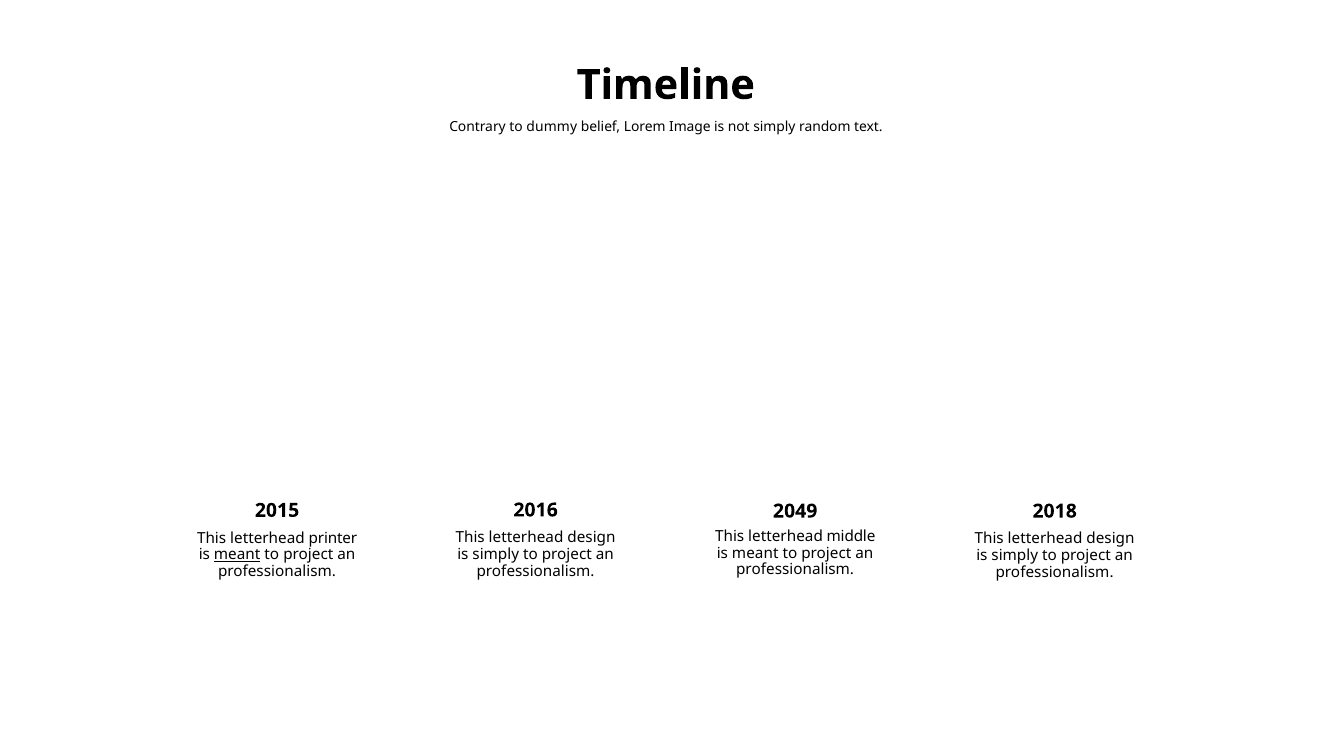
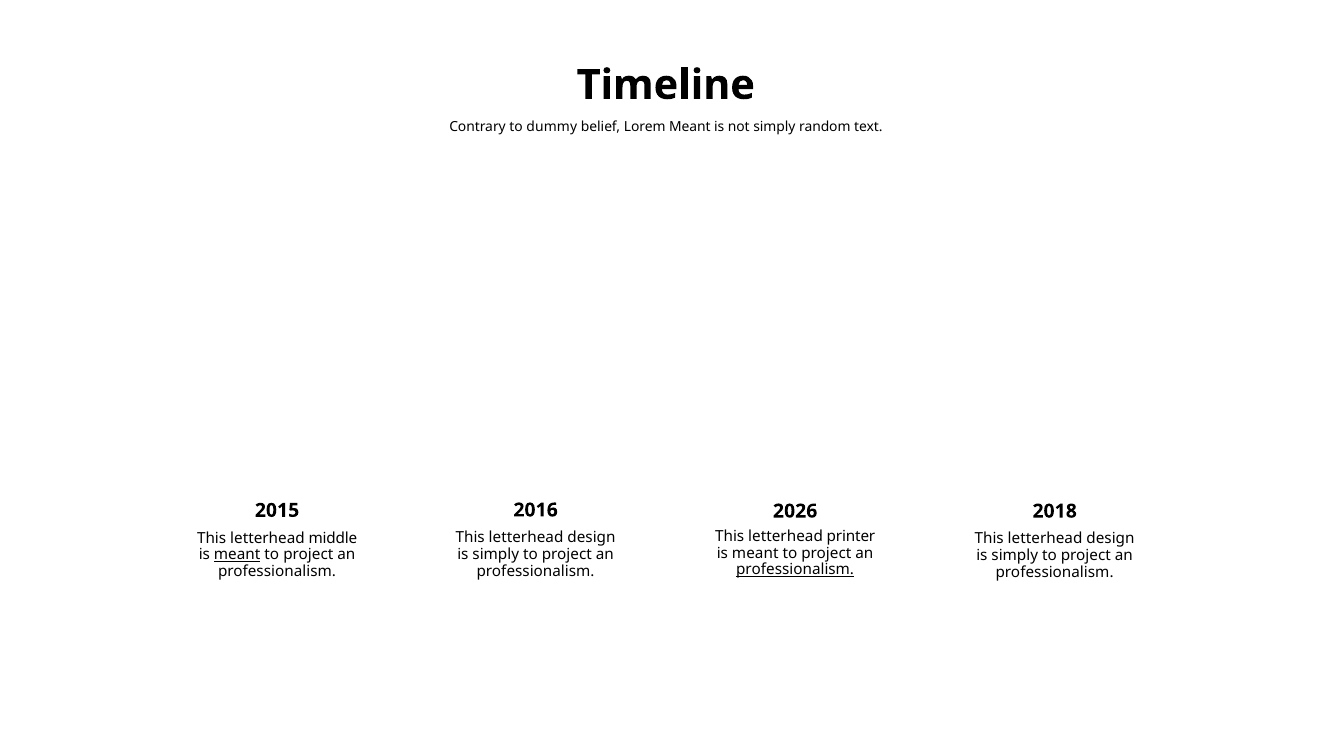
Lorem Image: Image -> Meant (690, 127)
2049: 2049 -> 2026 (795, 511)
middle: middle -> printer (851, 537)
printer: printer -> middle (333, 538)
professionalism underline: none -> present (795, 570)
